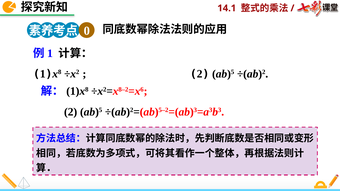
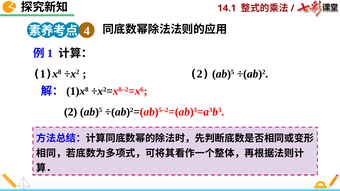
0: 0 -> 4 (87, 31)
